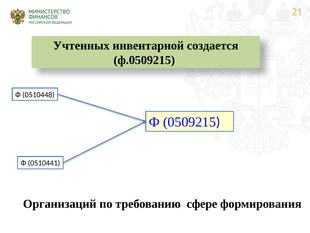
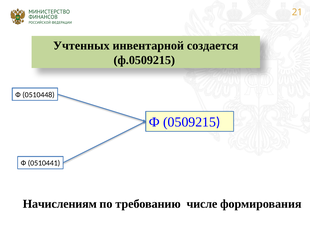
Организаций: Организаций -> Начислениям (60, 203)
сфере: сфере -> числе (202, 203)
